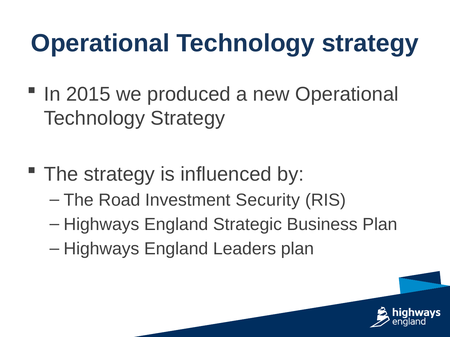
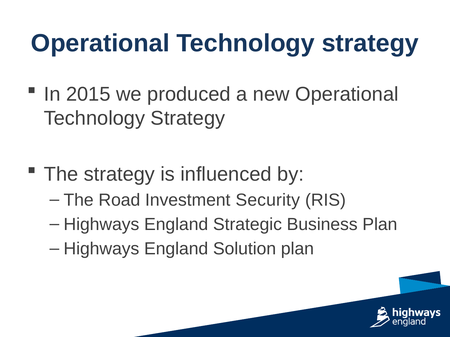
Leaders: Leaders -> Solution (245, 249)
